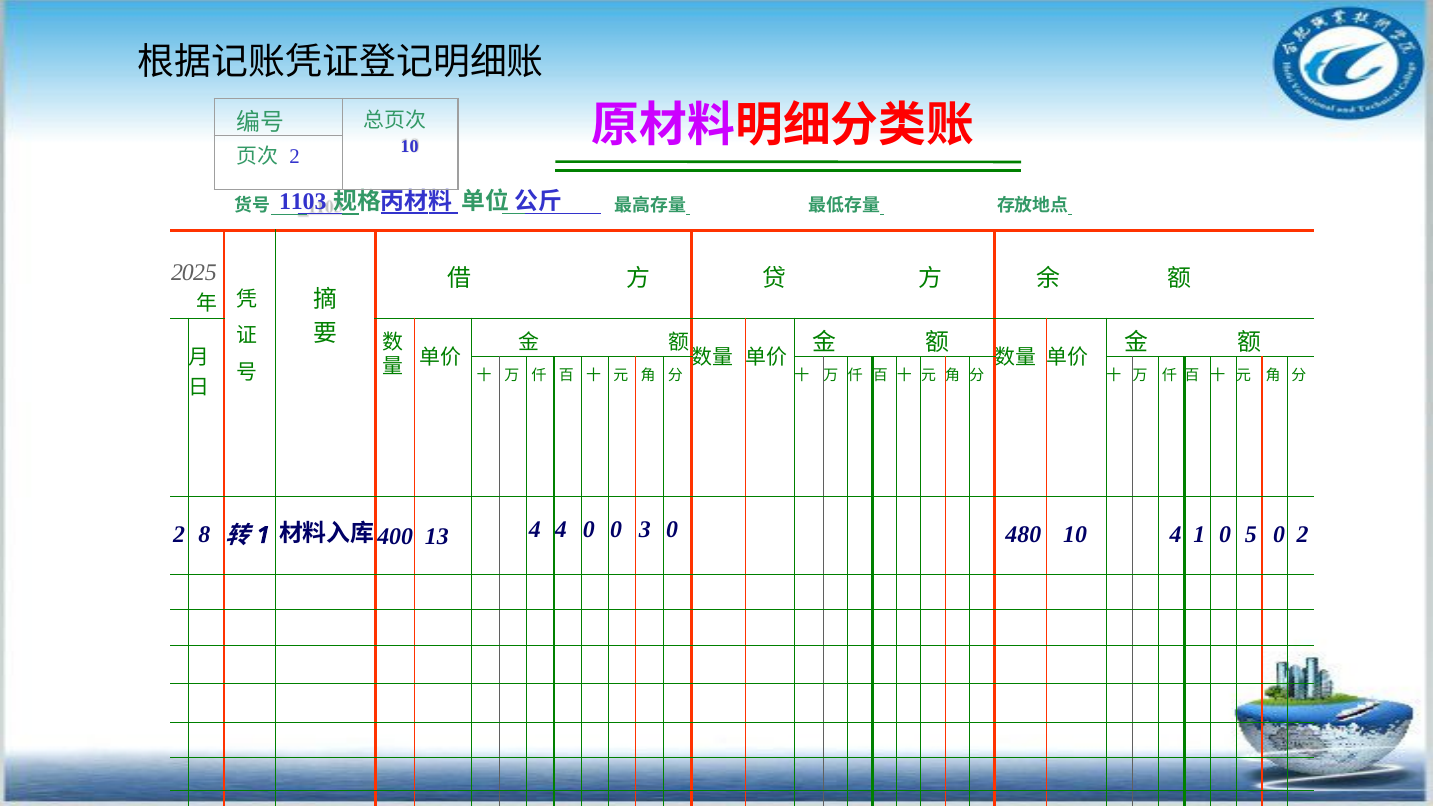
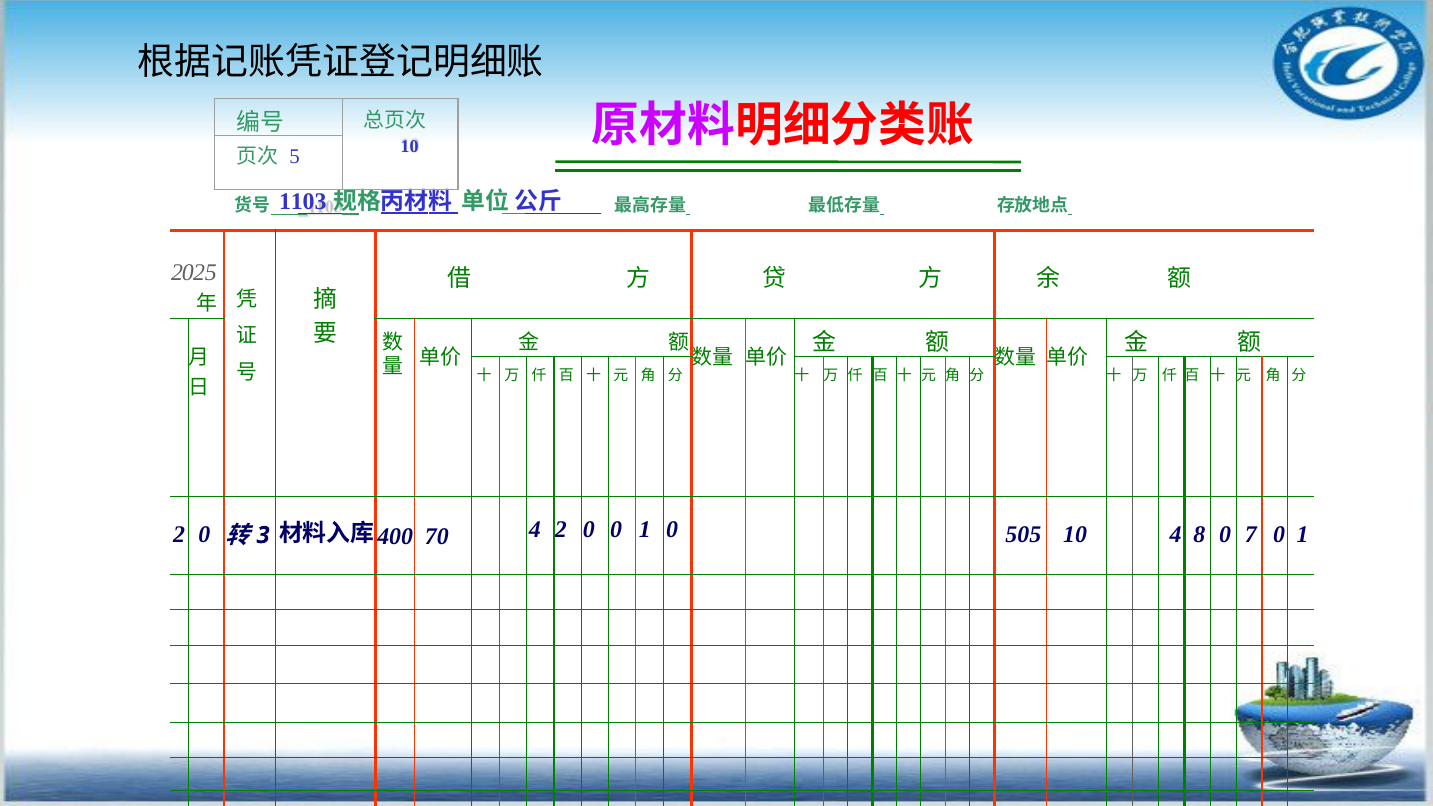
2: 2 -> 5 (295, 157)
8: 8 -> 0 (204, 535)
1: 1 -> 3 (263, 535)
13: 13 -> 70 (437, 536)
4 4: 4 -> 2 (561, 529)
0 0 3: 3 -> 1 (645, 529)
480: 480 -> 505 (1023, 535)
4 1: 1 -> 8 (1199, 535)
5: 5 -> 7 (1251, 535)
2: 2 -> 1 (1303, 535)
